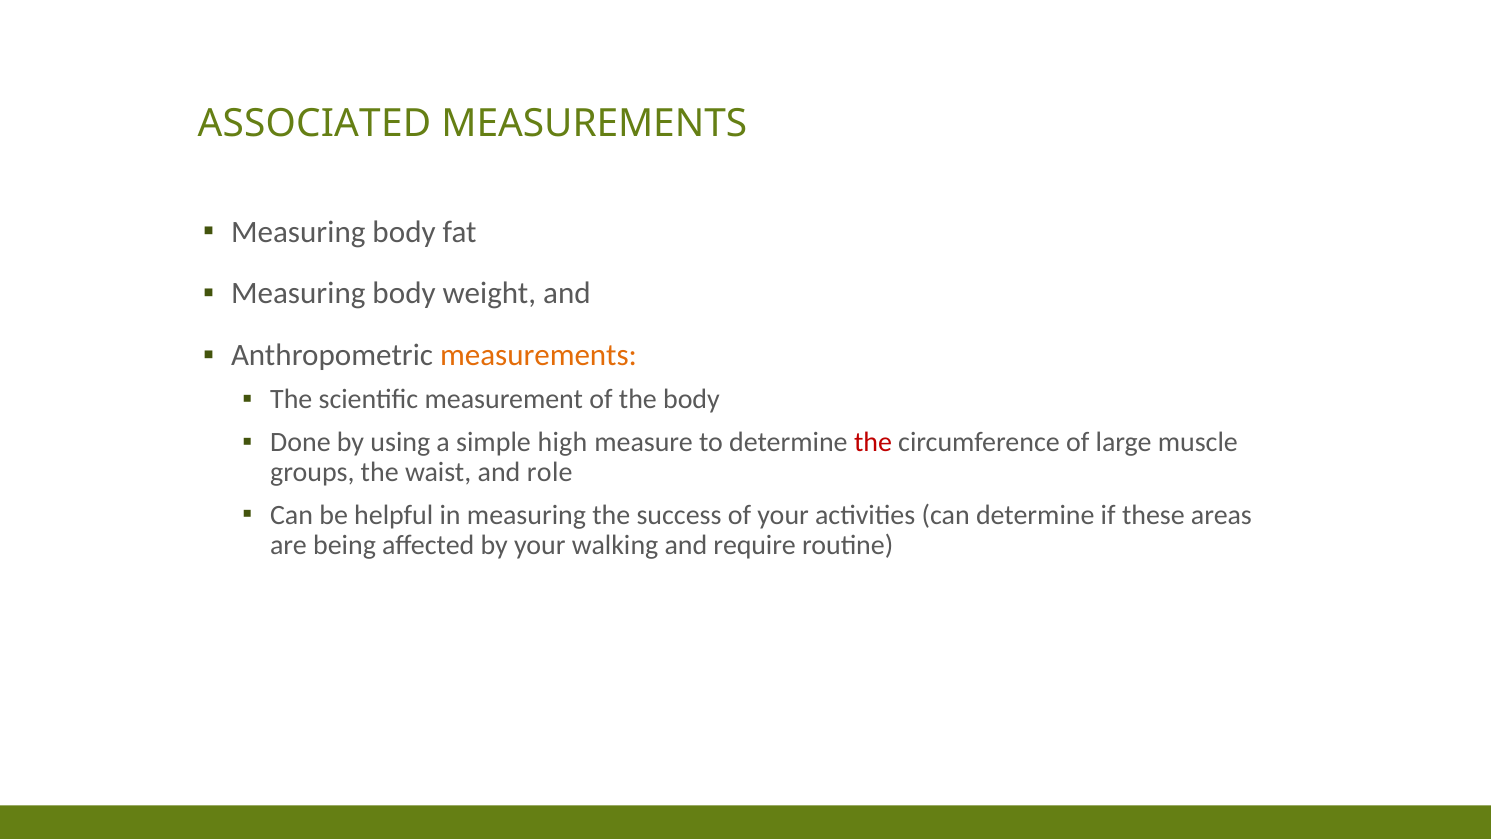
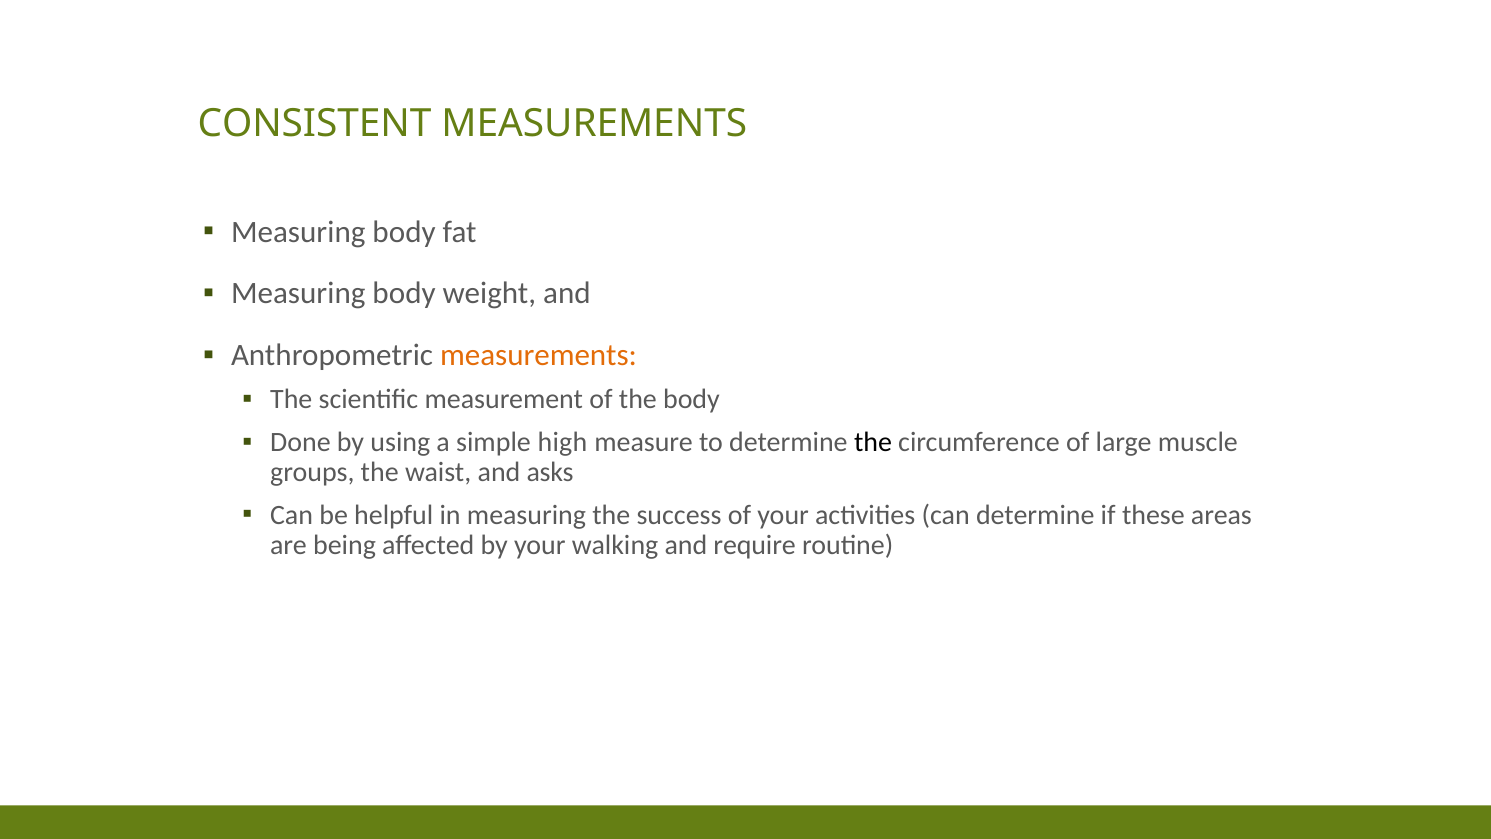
ASSOCIATED: ASSOCIATED -> CONSISTENT (314, 124)
the colour: red -> black (873, 442)
role: role -> asks (550, 472)
